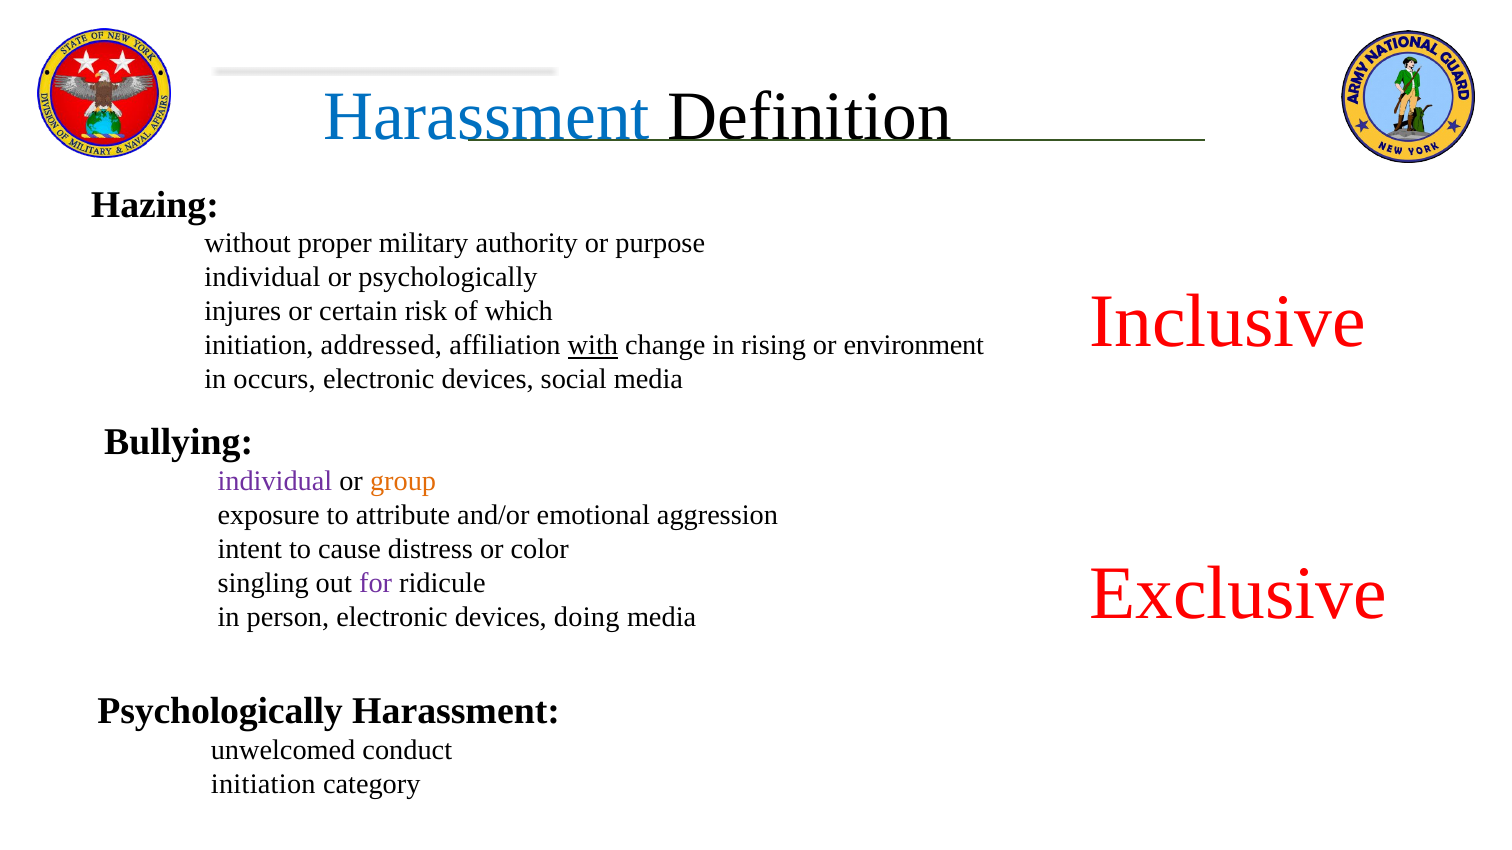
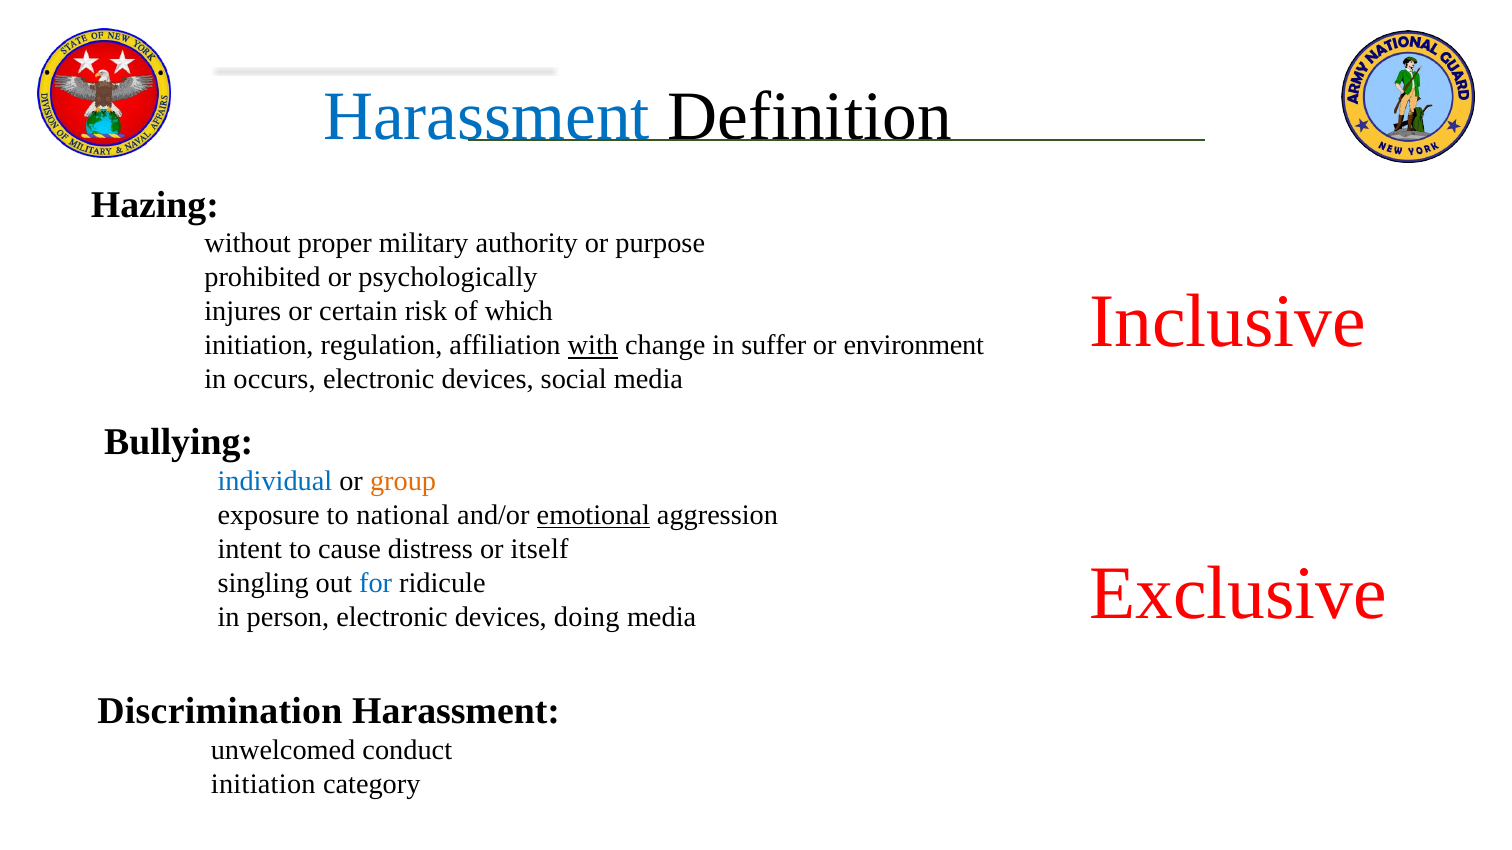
individual: individual -> prohibited (263, 278)
addressed: addressed -> regulation (382, 346)
rising: rising -> suffer (774, 346)
individual colour: purple -> blue (275, 482)
attribute: attribute -> national (403, 516)
emotional underline: none -> present (593, 516)
color: color -> itself (540, 550)
for colour: purple -> blue (376, 584)
Psychologically: Psychologically -> Discrimination (220, 712)
